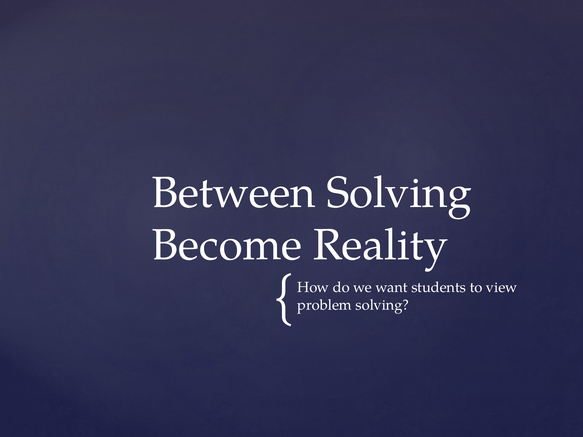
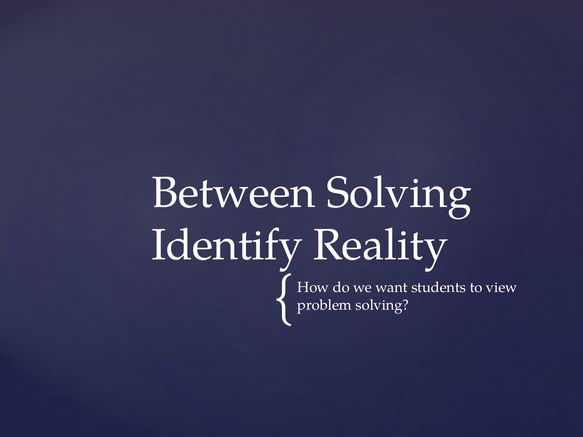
Become: Become -> Identify (227, 245)
